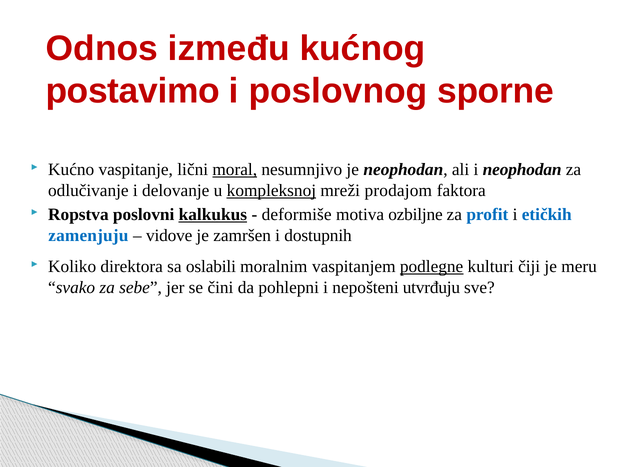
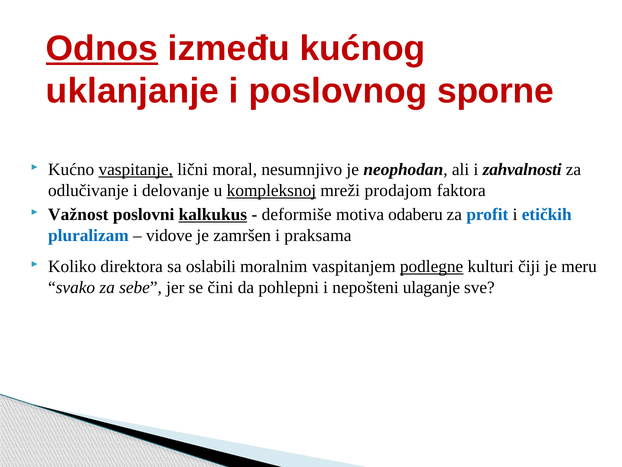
Odnos underline: none -> present (102, 48)
postavimo: postavimo -> uklanjanje (133, 91)
vaspitanje underline: none -> present (136, 170)
moral underline: present -> none (235, 170)
i neophodan: neophodan -> zahvalnosti (522, 170)
Ropstva: Ropstva -> Važnost (78, 214)
ozbiljne: ozbiljne -> odaberu (415, 214)
zamenjuju: zamenjuju -> pluralizam (88, 235)
dostupnih: dostupnih -> praksama (318, 235)
utvrđuju: utvrđuju -> ulaganje (431, 287)
